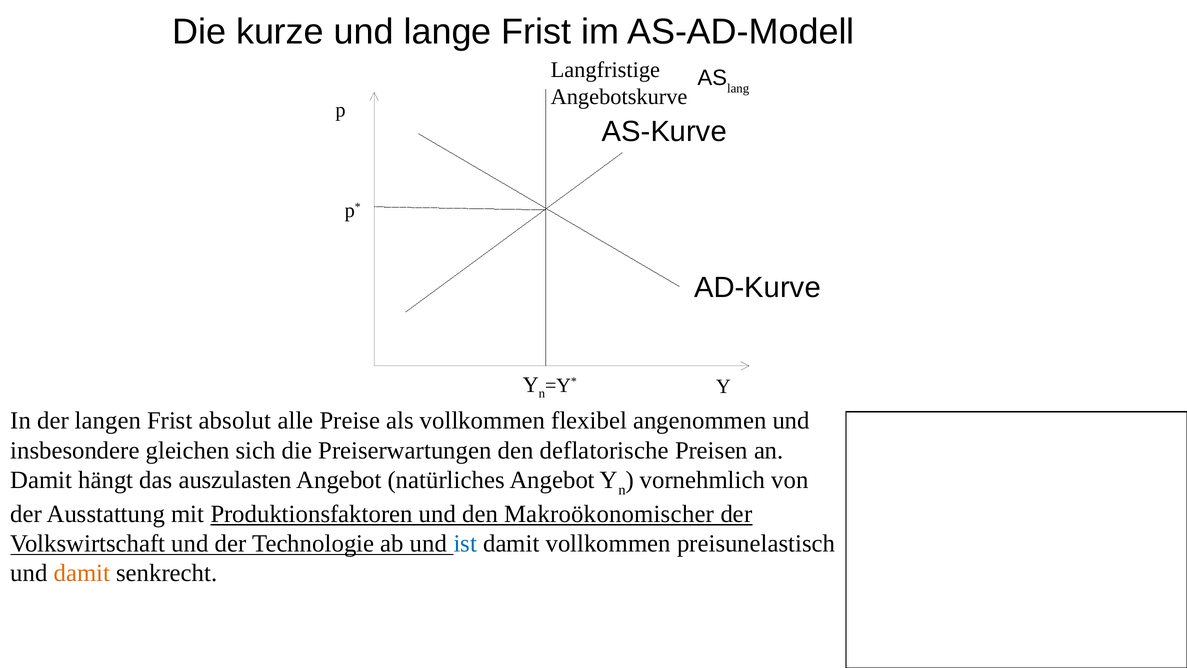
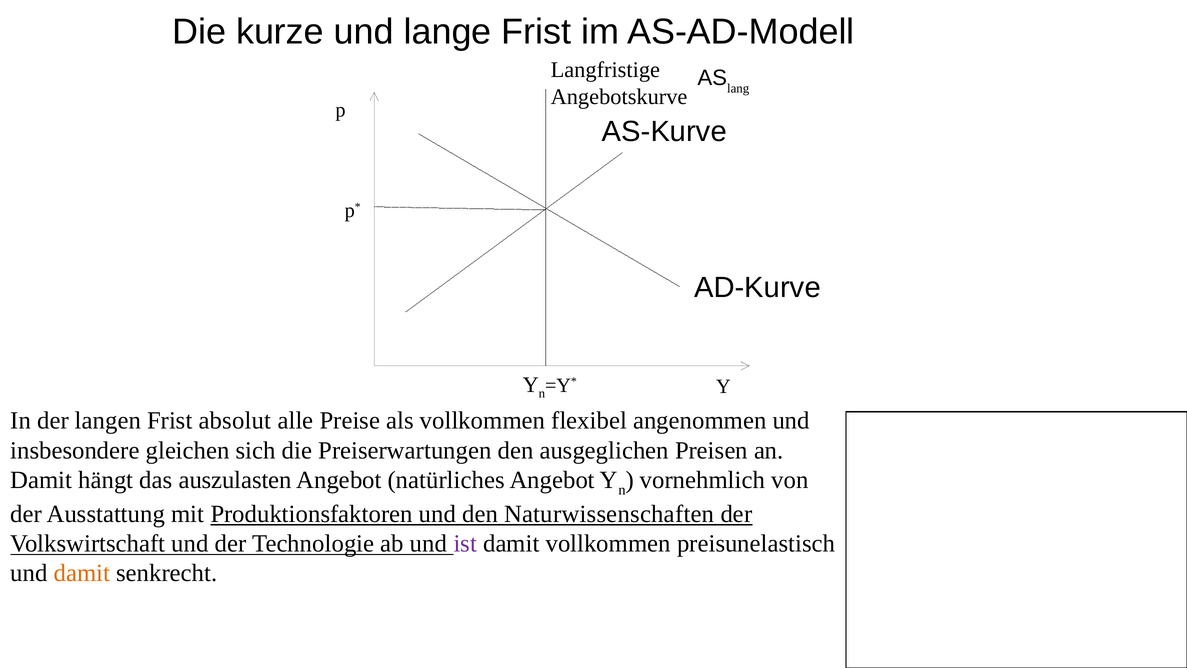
deflatorische: deflatorische -> ausgeglichen (604, 450)
Makroökonomischer: Makroökonomischer -> Naturwissenschaften (609, 514)
ist colour: blue -> purple (465, 543)
